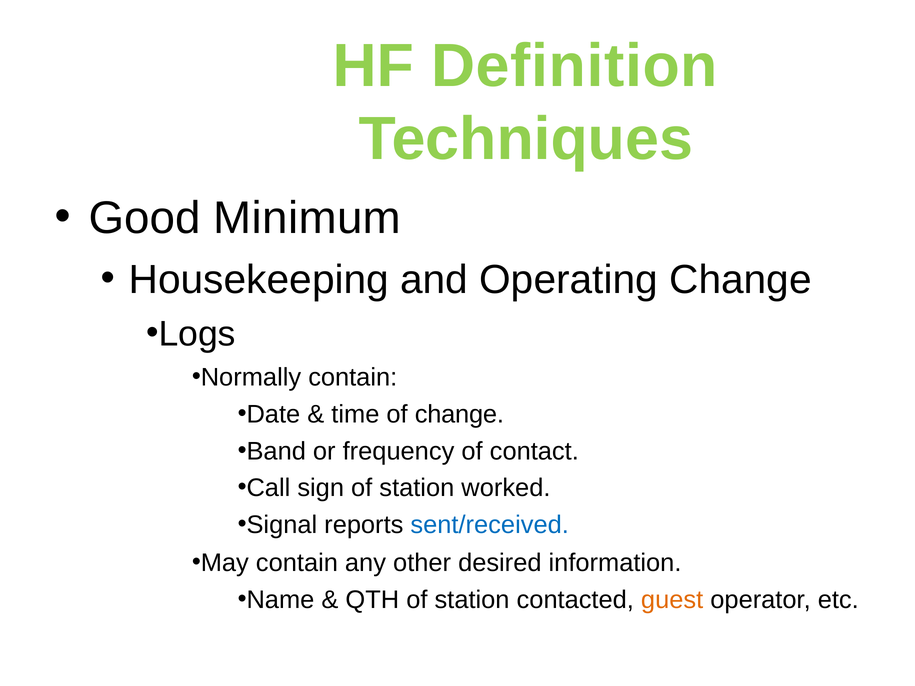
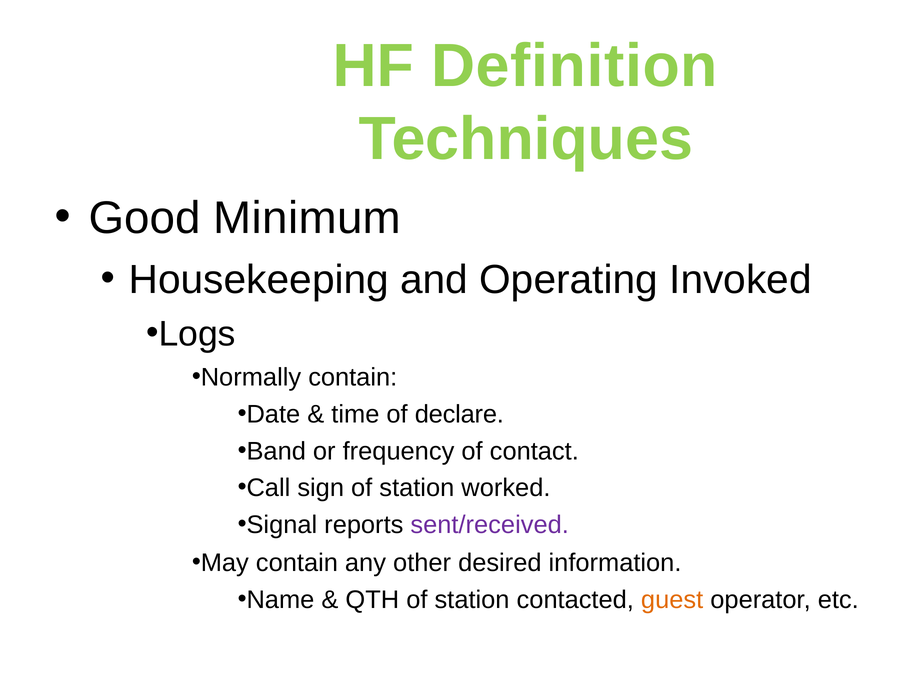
Operating Change: Change -> Invoked (740, 280)
of change: change -> declare (459, 414)
sent/received colour: blue -> purple (490, 525)
